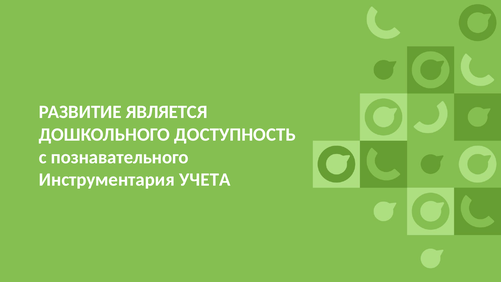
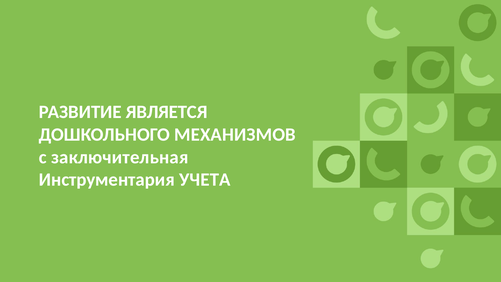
ДОСТУПНОСТЬ: ДОСТУПНОСТЬ -> МЕХАНИЗМОВ (235, 135)
познавательного: познавательного -> заключительная (120, 157)
